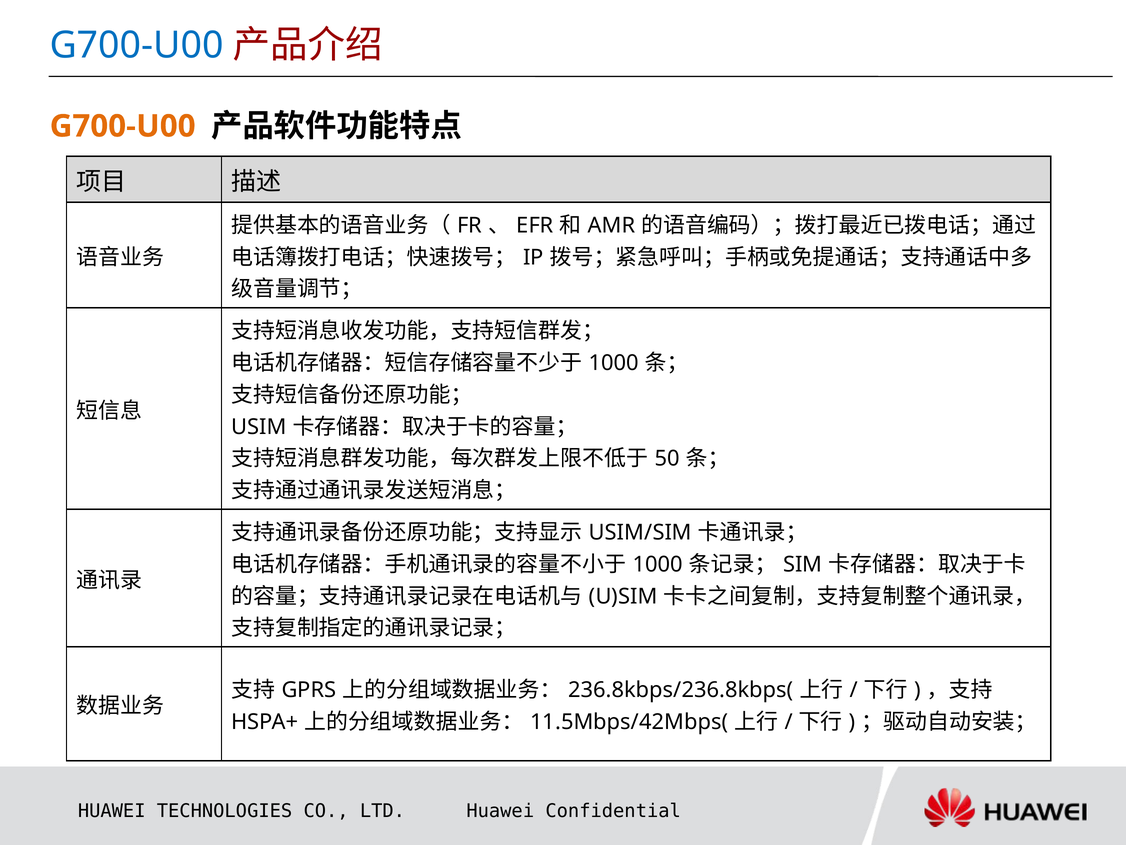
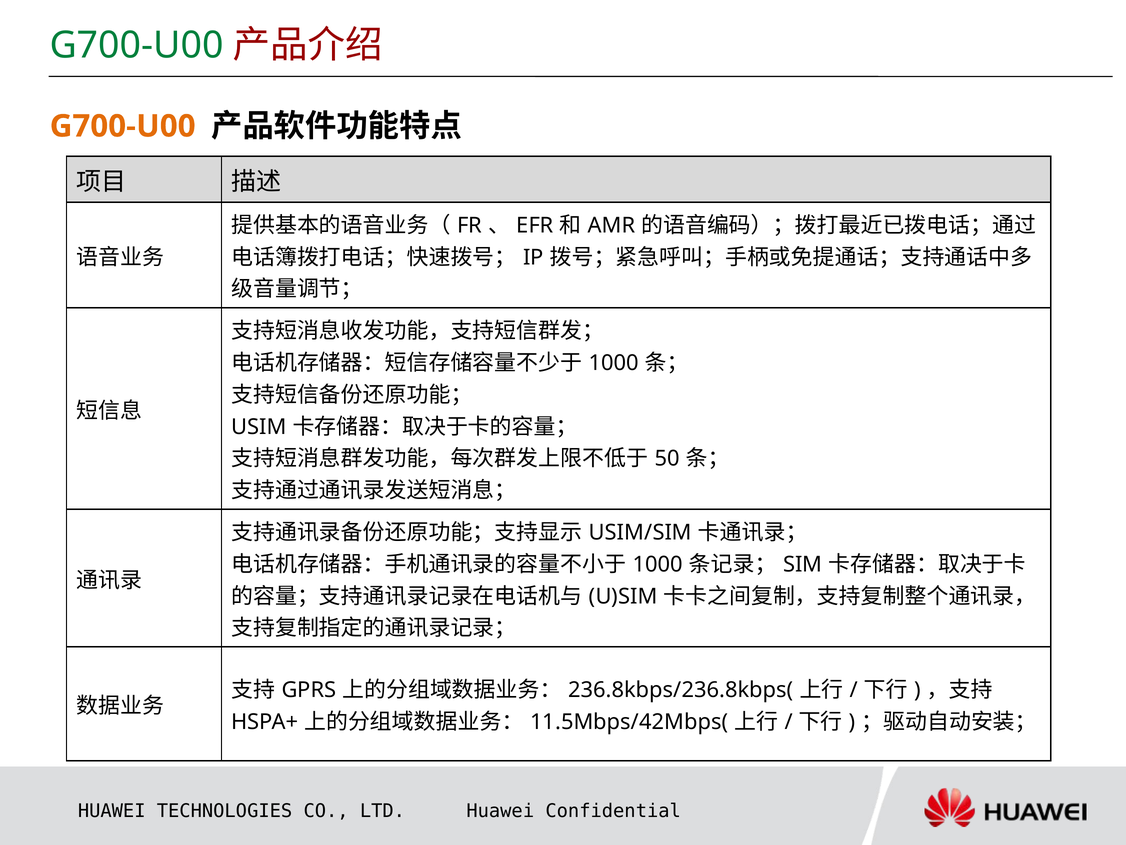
G700-U00 colour: blue -> green (137, 45)
